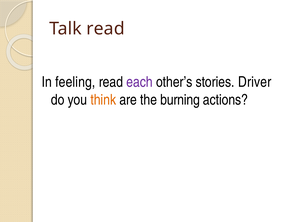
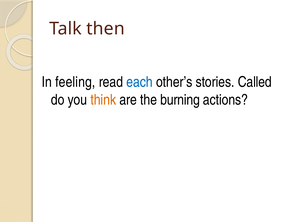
Talk read: read -> then (105, 29)
each colour: purple -> blue (140, 82)
Driver: Driver -> Called (255, 82)
